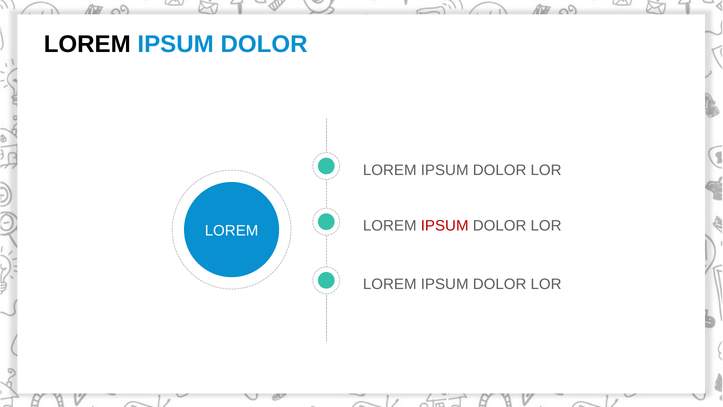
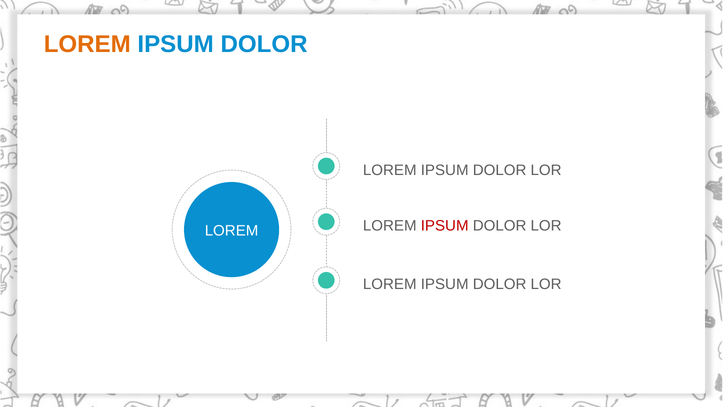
LOREM colour: black -> orange (87, 44)
